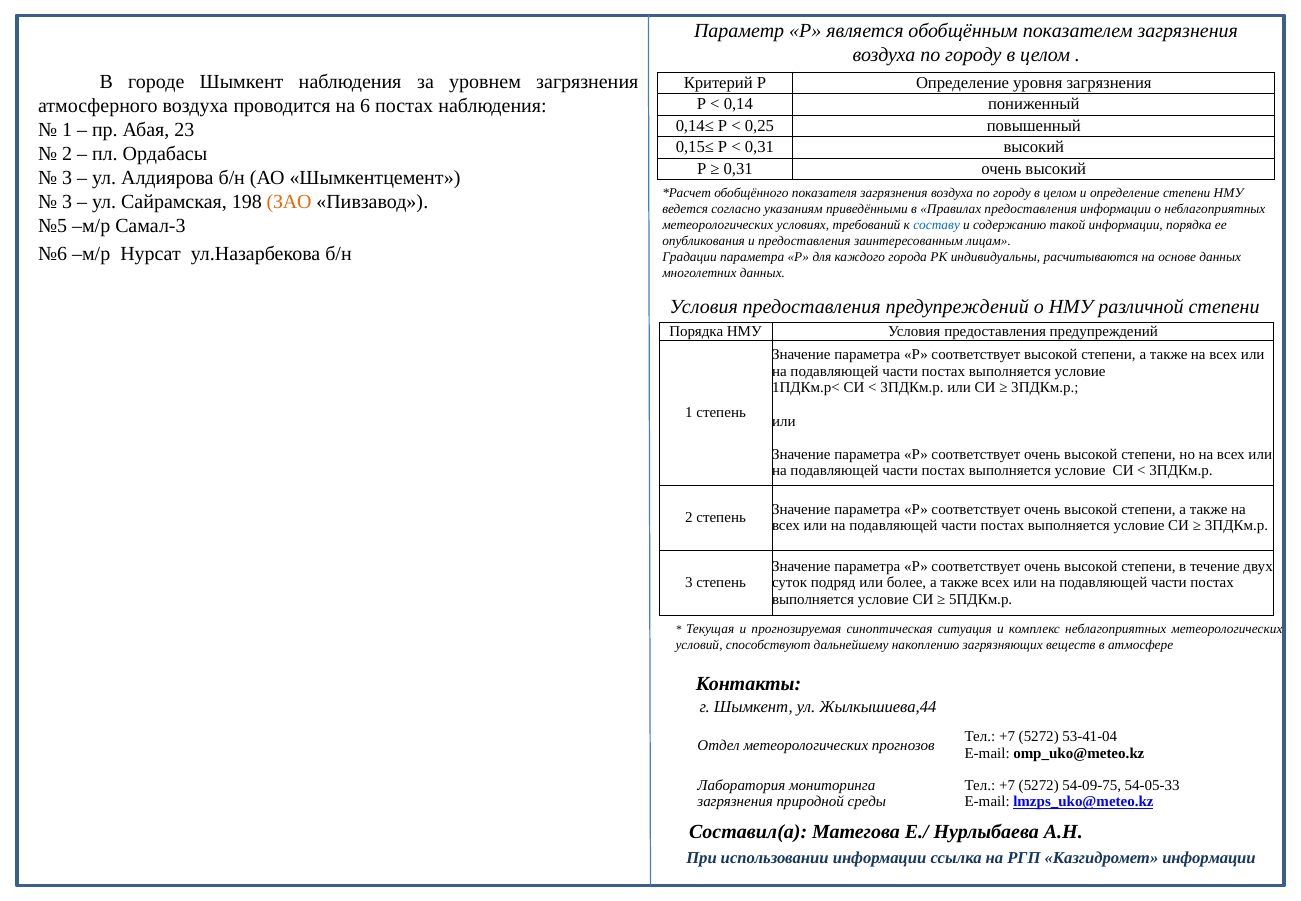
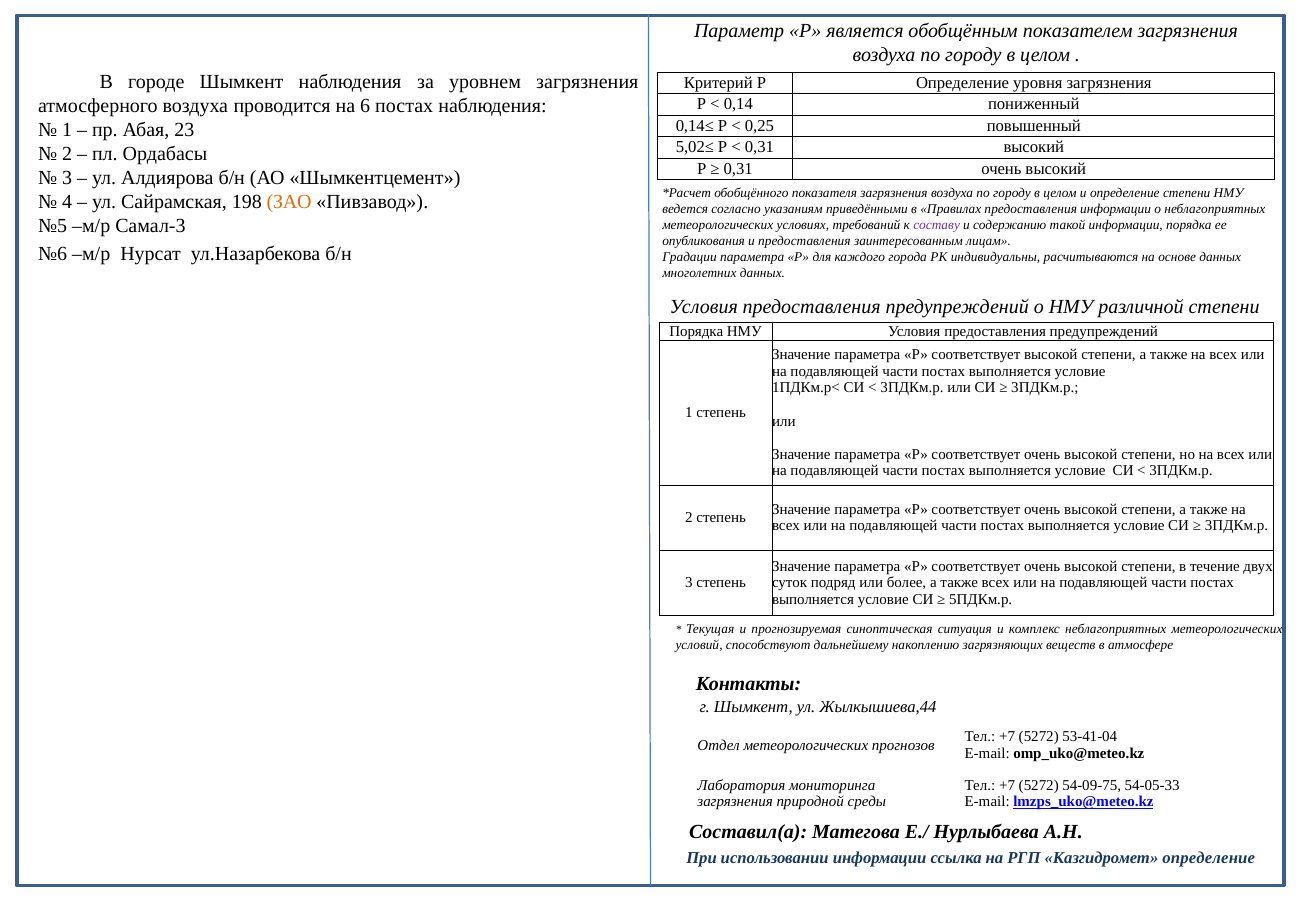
0,15≤: 0,15≤ -> 5,02≤ (695, 147)
3: 3 -> 4 (67, 202)
составу colour: blue -> purple (937, 225)
Казгидромет информации: информации -> определение (1209, 858)
